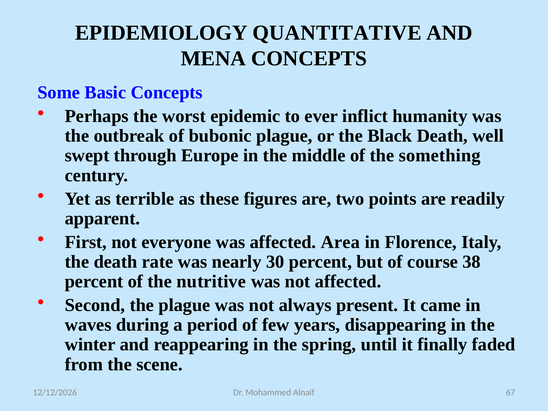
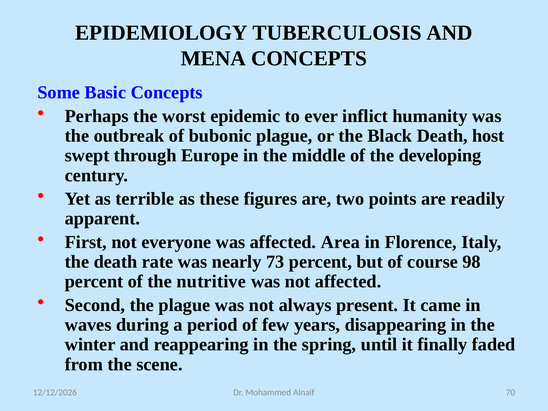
QUANTITATIVE: QUANTITATIVE -> TUBERCULOSIS (337, 33)
well: well -> host (488, 136)
something: something -> developing (440, 156)
30: 30 -> 73 (275, 262)
38: 38 -> 98 (472, 262)
67: 67 -> 70 (510, 392)
